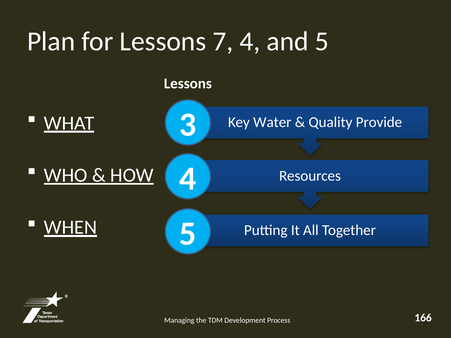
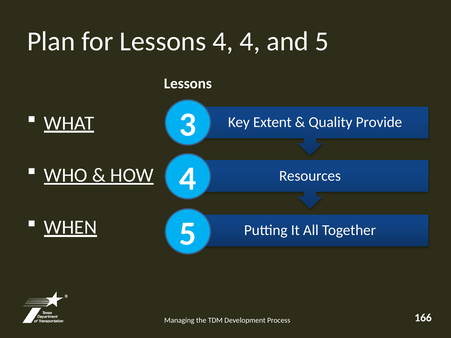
Lessons 7: 7 -> 4 (223, 41)
Water: Water -> Extent (272, 122)
